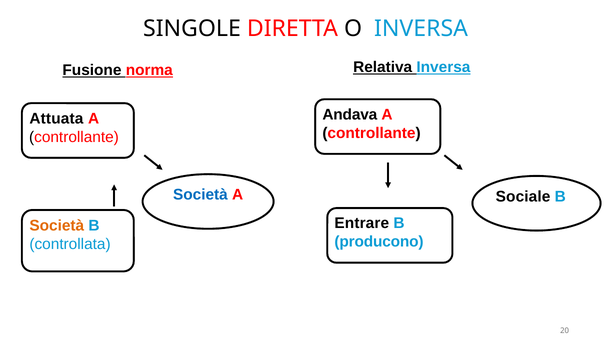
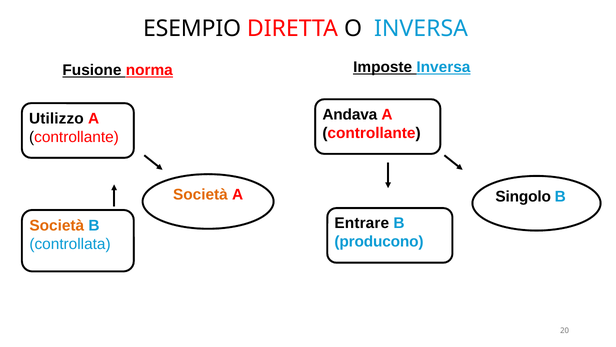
SINGOLE: SINGOLE -> ESEMPIO (192, 28)
Relativa: Relativa -> Imposte (383, 67)
Attuata: Attuata -> Utilizzo (56, 118)
Società colour: blue -> orange (200, 194)
Sociale: Sociale -> Singolo (523, 196)
